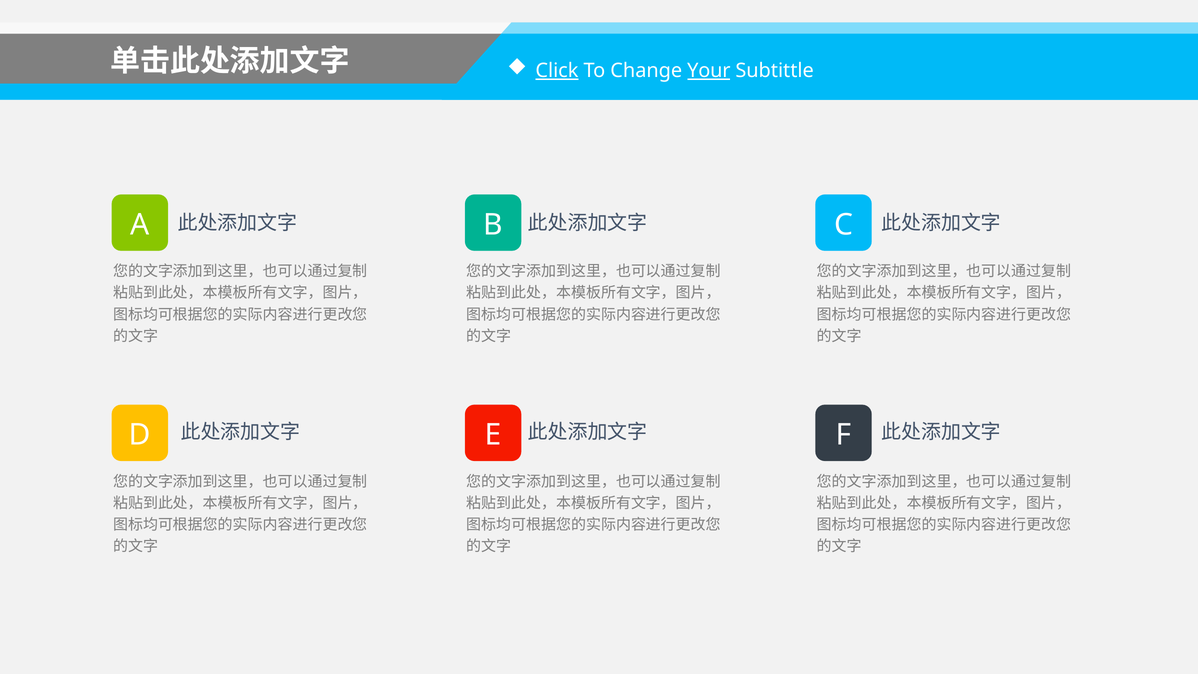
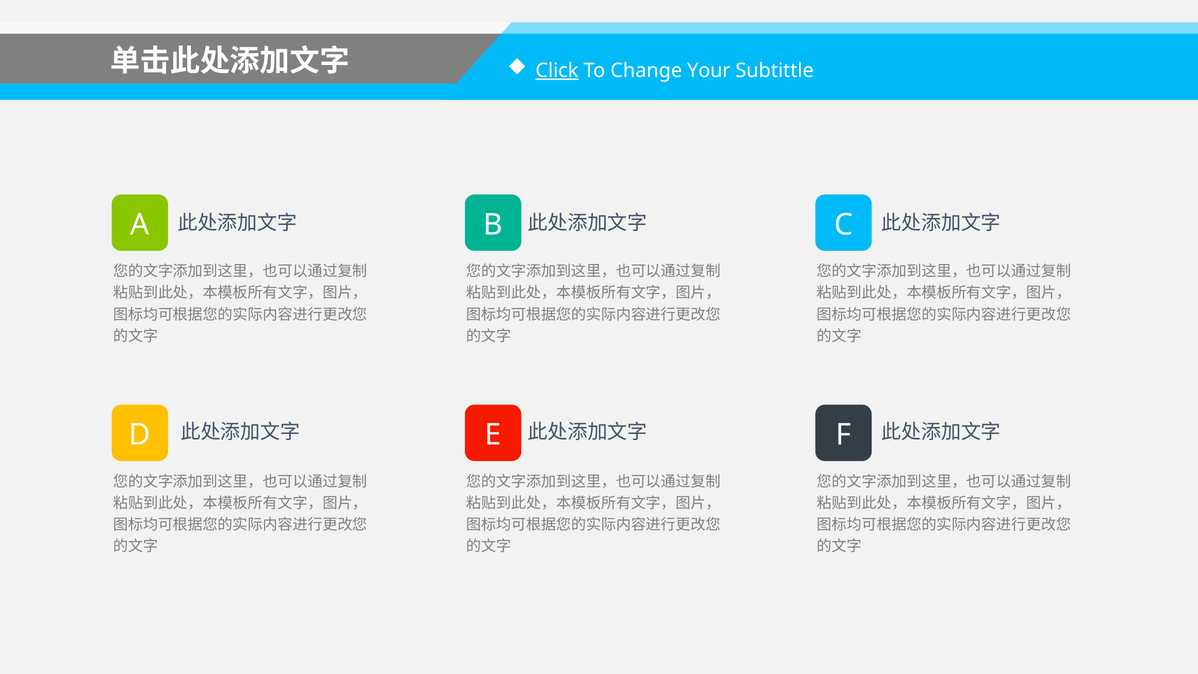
Your underline: present -> none (709, 71)
